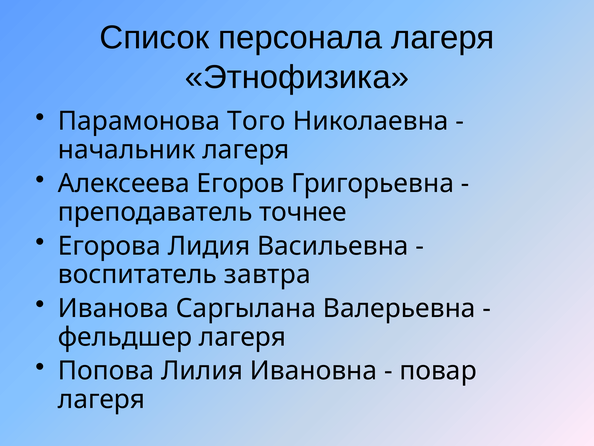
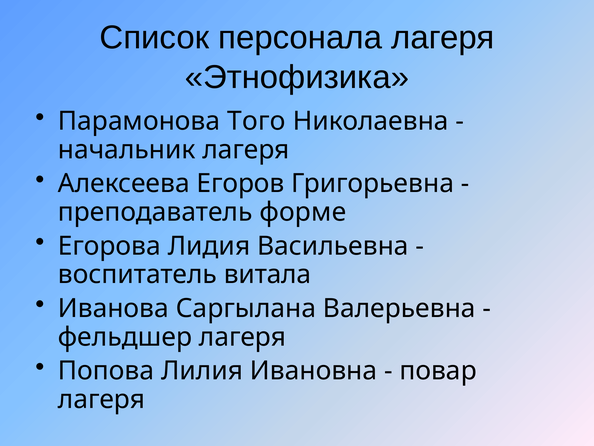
точнее: точнее -> форме (303, 212)
завтра: завтра -> витала (268, 274)
